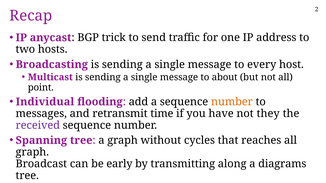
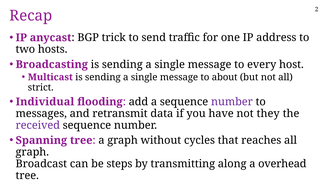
point: point -> strict (41, 88)
number colour: orange -> purple (232, 102)
time: time -> data (162, 114)
early: early -> steps (119, 164)
diagrams: diagrams -> overhead (282, 164)
